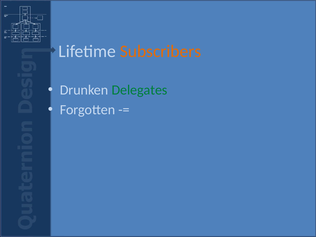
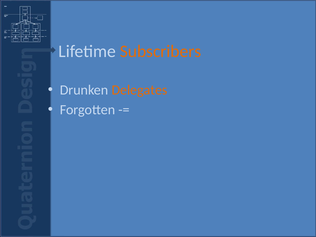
Delegates colour: green -> orange (139, 90)
